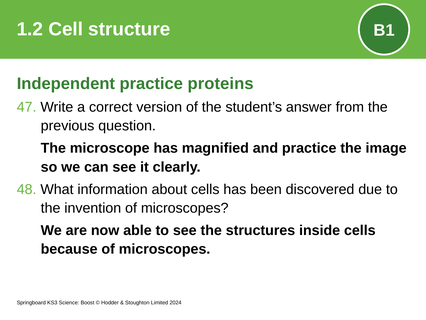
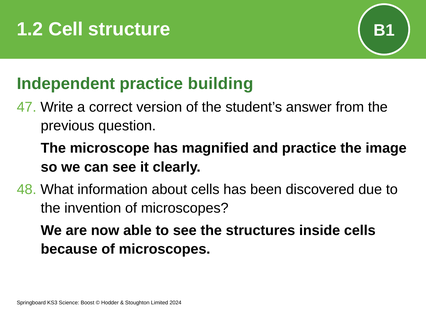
proteins: proteins -> building (221, 83)
